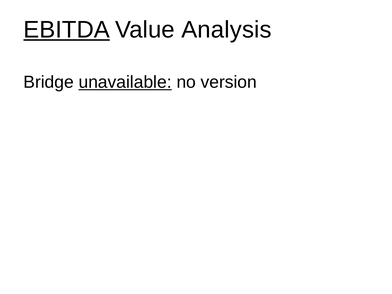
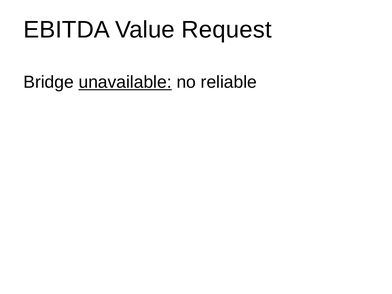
EBITDA underline: present -> none (67, 30)
Analysis: Analysis -> Request (227, 30)
version: version -> reliable (229, 82)
